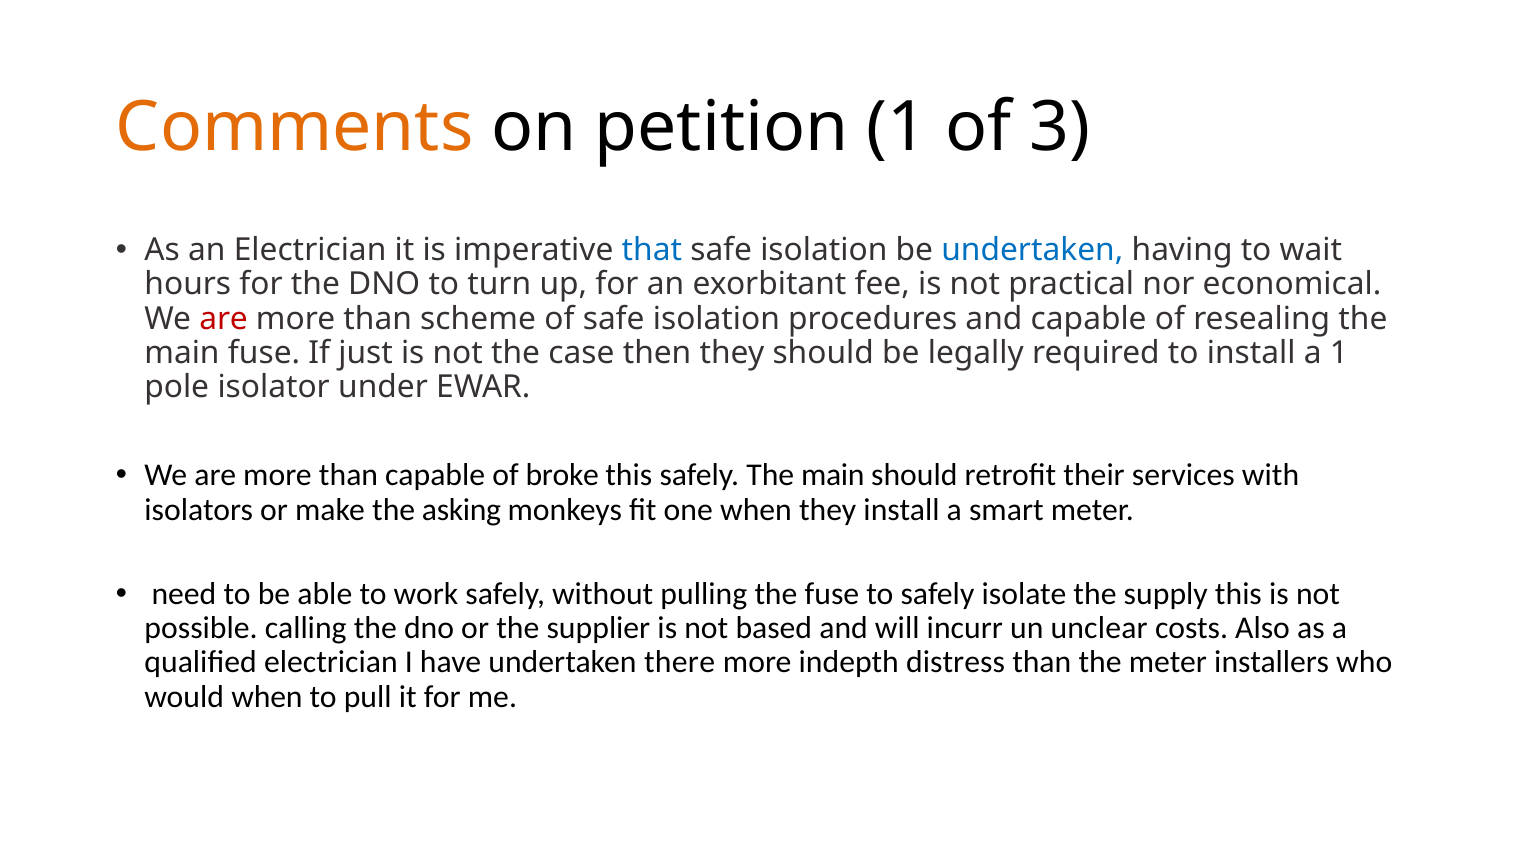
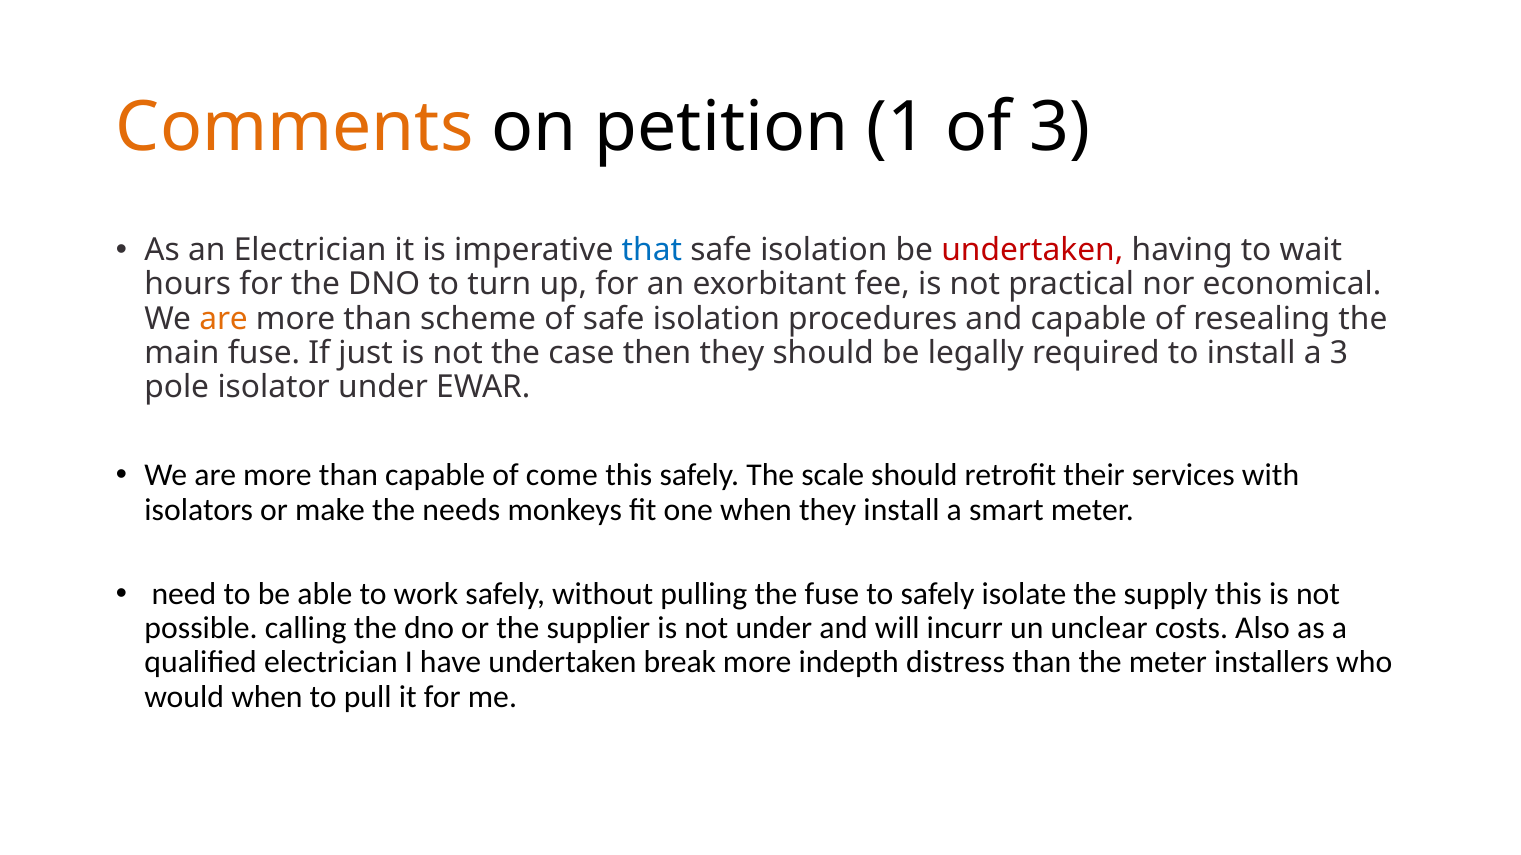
undertaken colour: blue -> red (1032, 250)
are colour: red -> orange (224, 319)
a 1: 1 -> 3 (1339, 353)
broke: broke -> come (562, 476)
safely The main: main -> scale (833, 476)
asking: asking -> needs (461, 510)
not based: based -> under (774, 629)
there: there -> break (680, 663)
